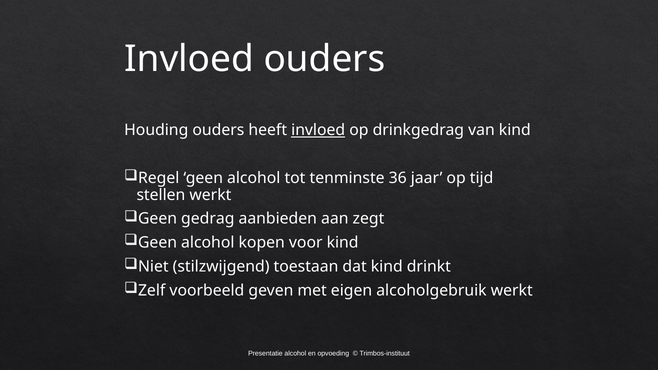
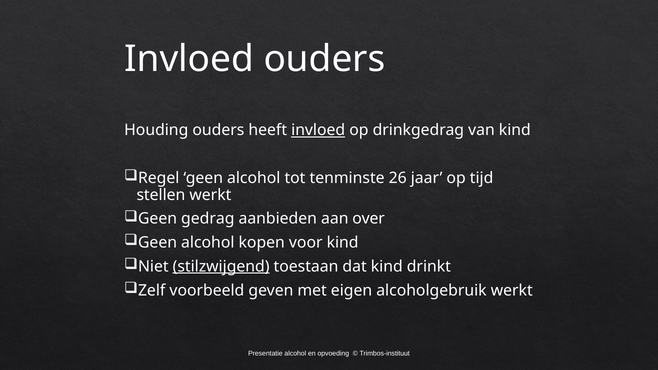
36: 36 -> 26 (398, 178)
zegt: zegt -> over (369, 219)
stilzwijgend underline: none -> present (221, 267)
